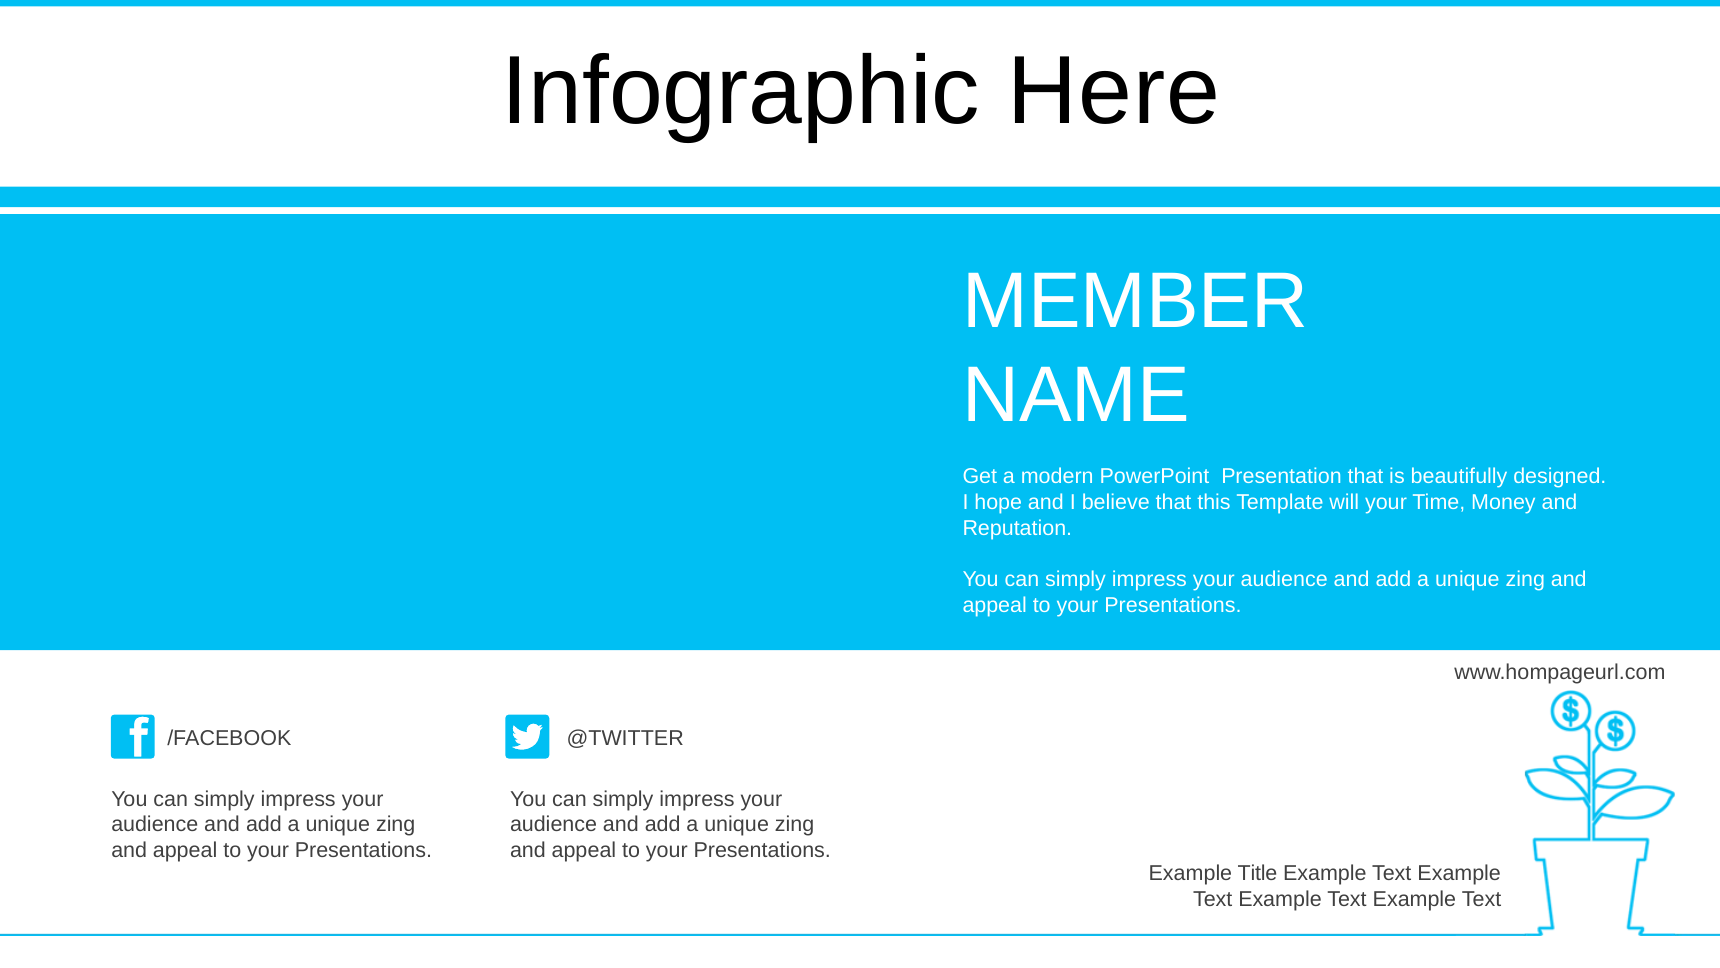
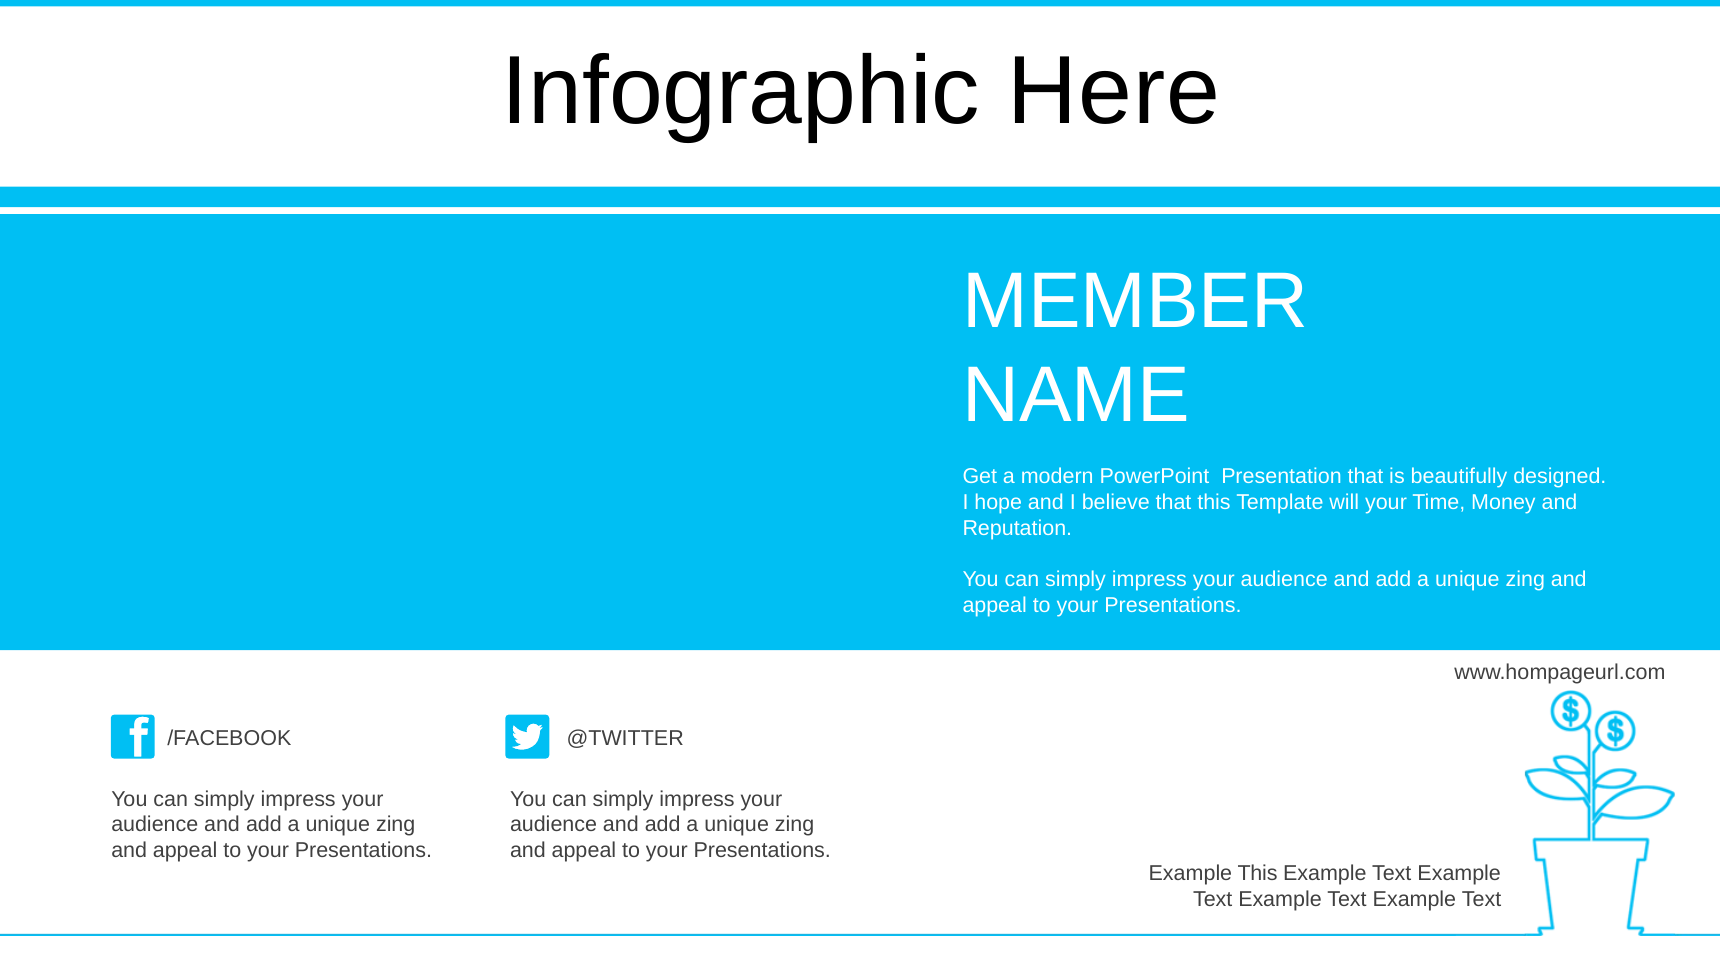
Example Title: Title -> This (1258, 873)
